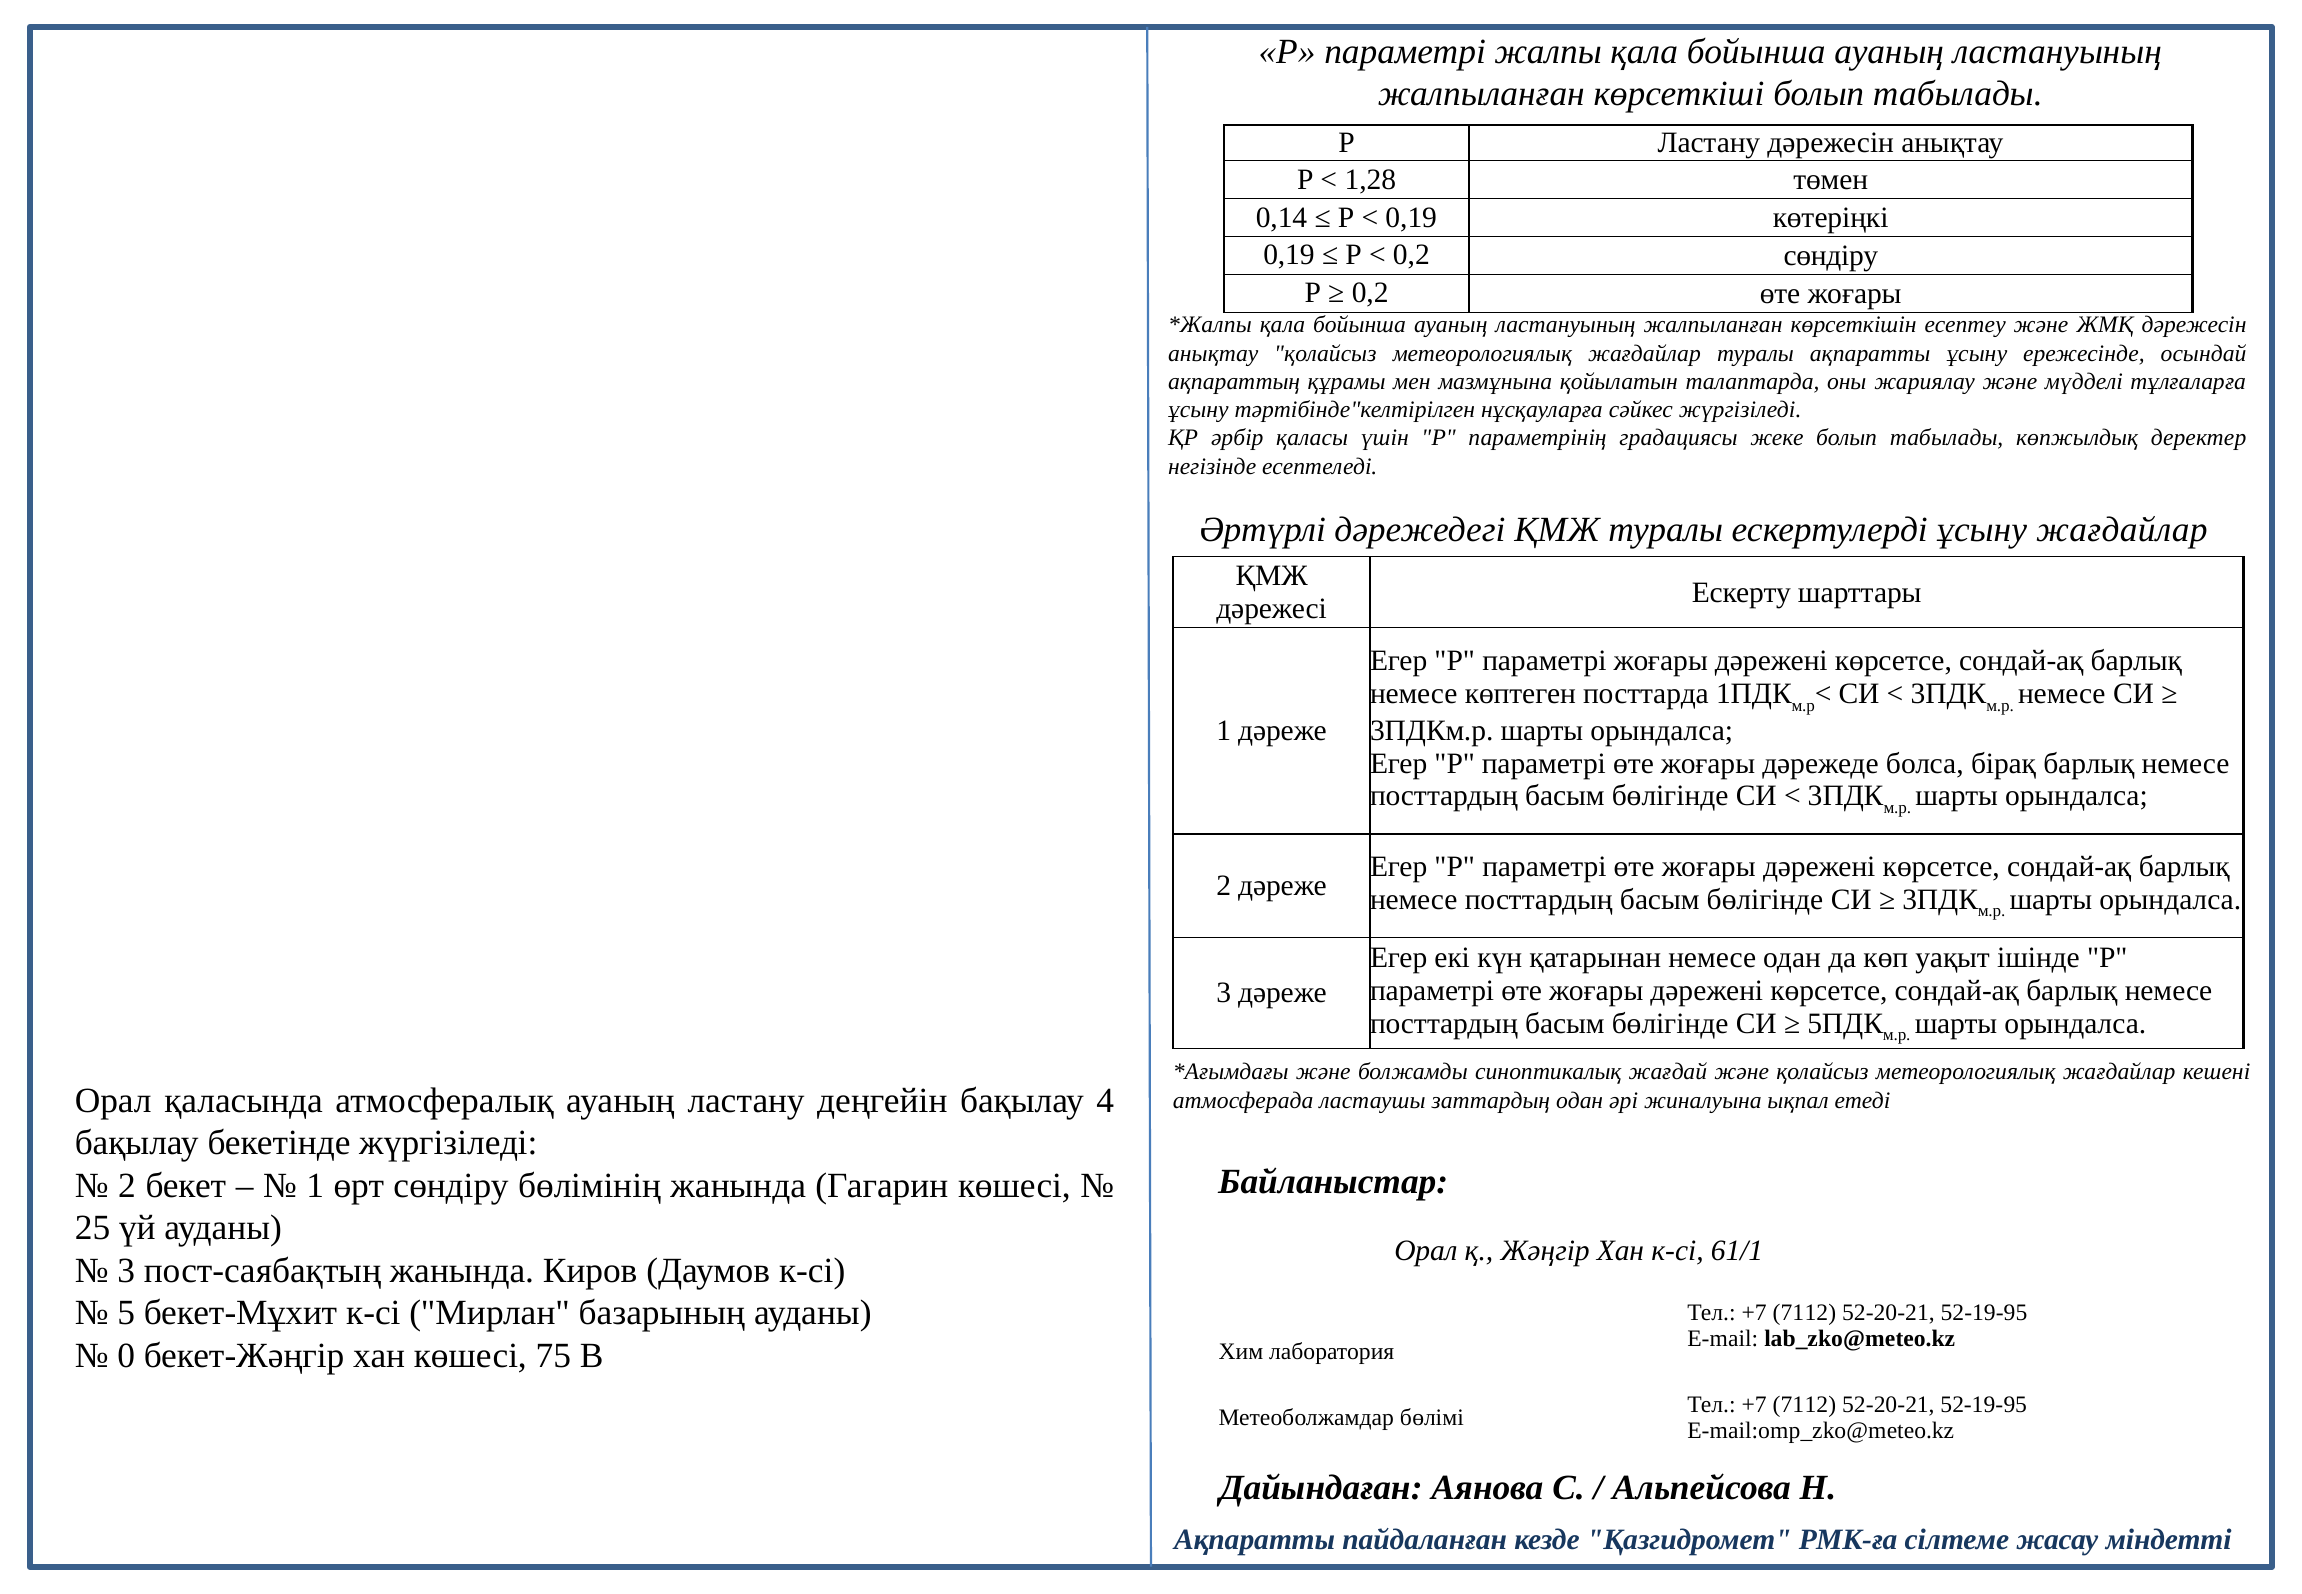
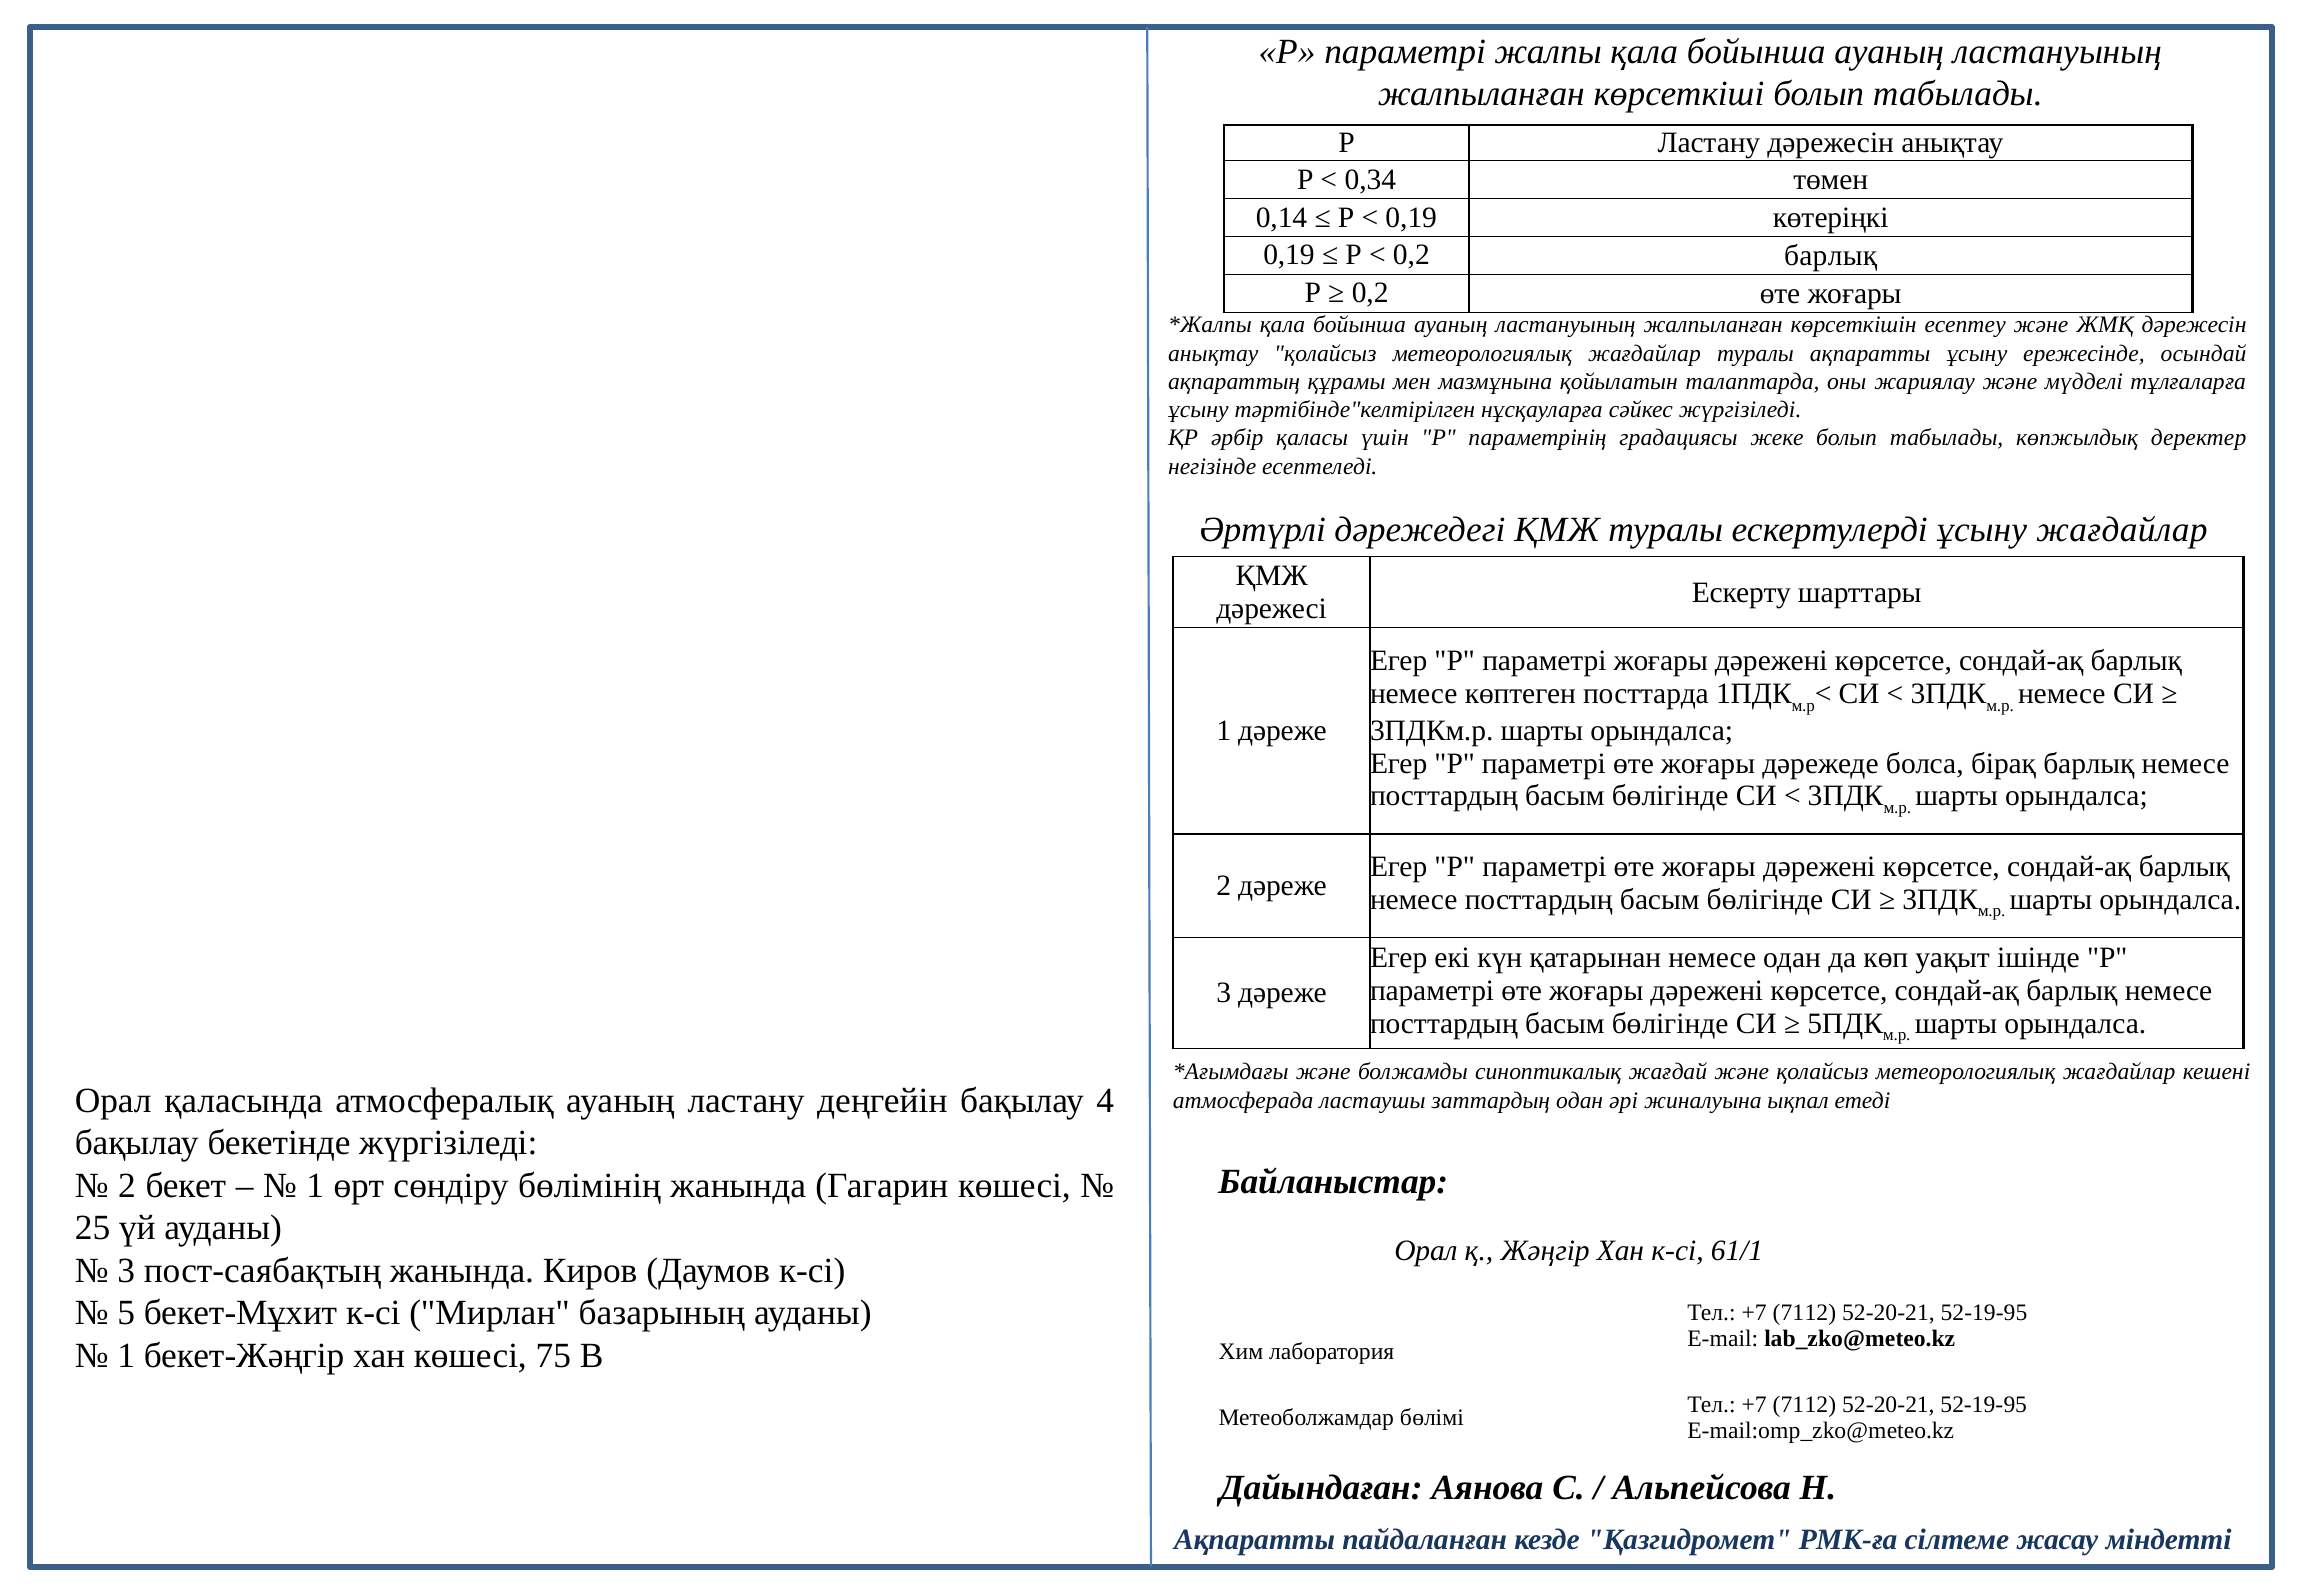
1,28: 1,28 -> 0,34 (1370, 179)
0,2 сөндіру: сөндіру -> барлық (1831, 256)
0: 0 -> 1 (126, 1355)
